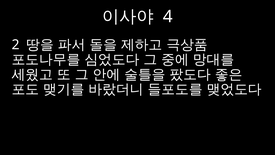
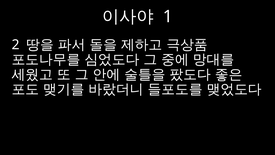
4: 4 -> 1 (168, 17)
